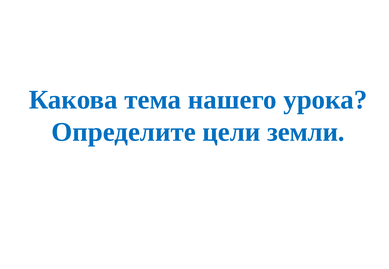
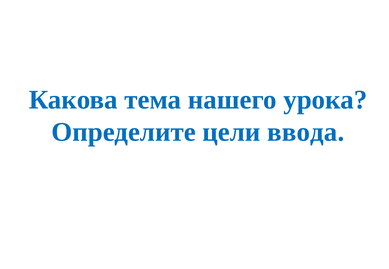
земли: земли -> ввода (306, 132)
